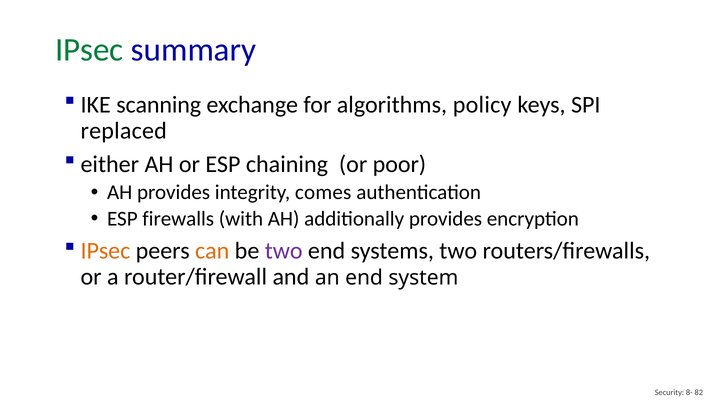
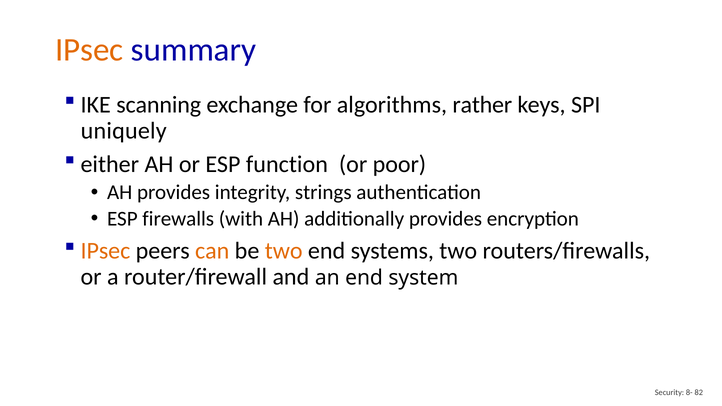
IPsec colour: green -> orange (89, 50)
policy: policy -> rather (482, 105)
replaced: replaced -> uniquely (124, 131)
chaining: chaining -> function (287, 164)
comes: comes -> strings (323, 192)
two colour: purple -> orange (284, 251)
